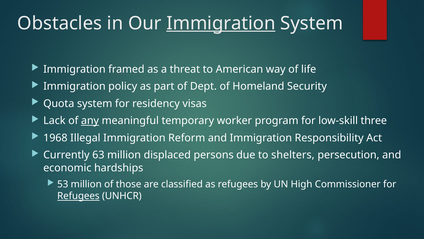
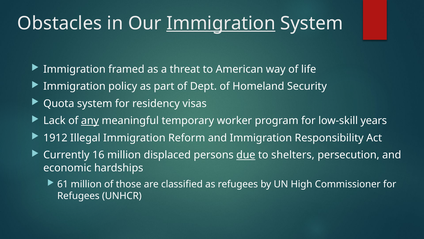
three: three -> years (374, 121)
1968: 1968 -> 1912 (55, 138)
63: 63 -> 16 (98, 155)
due underline: none -> present (246, 155)
53: 53 -> 61 (63, 184)
Refugees underline: present -> none (78, 196)
